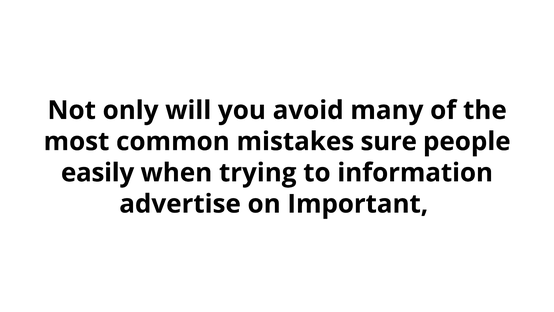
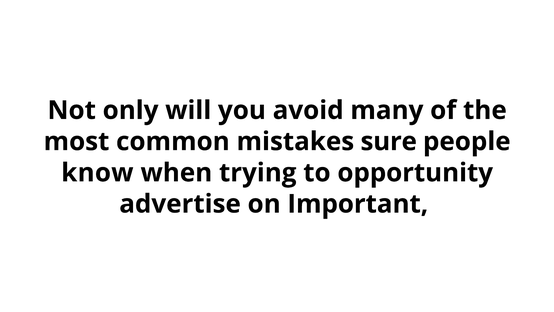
easily: easily -> know (97, 173)
information: information -> opportunity (415, 173)
